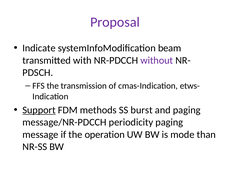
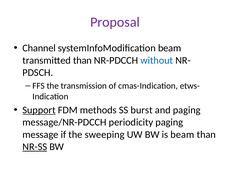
Indicate: Indicate -> Channel (39, 48)
transmitted with: with -> than (82, 61)
without colour: purple -> blue (157, 61)
operation: operation -> sweeping (105, 135)
is mode: mode -> beam (182, 135)
NR-SS underline: none -> present (35, 147)
